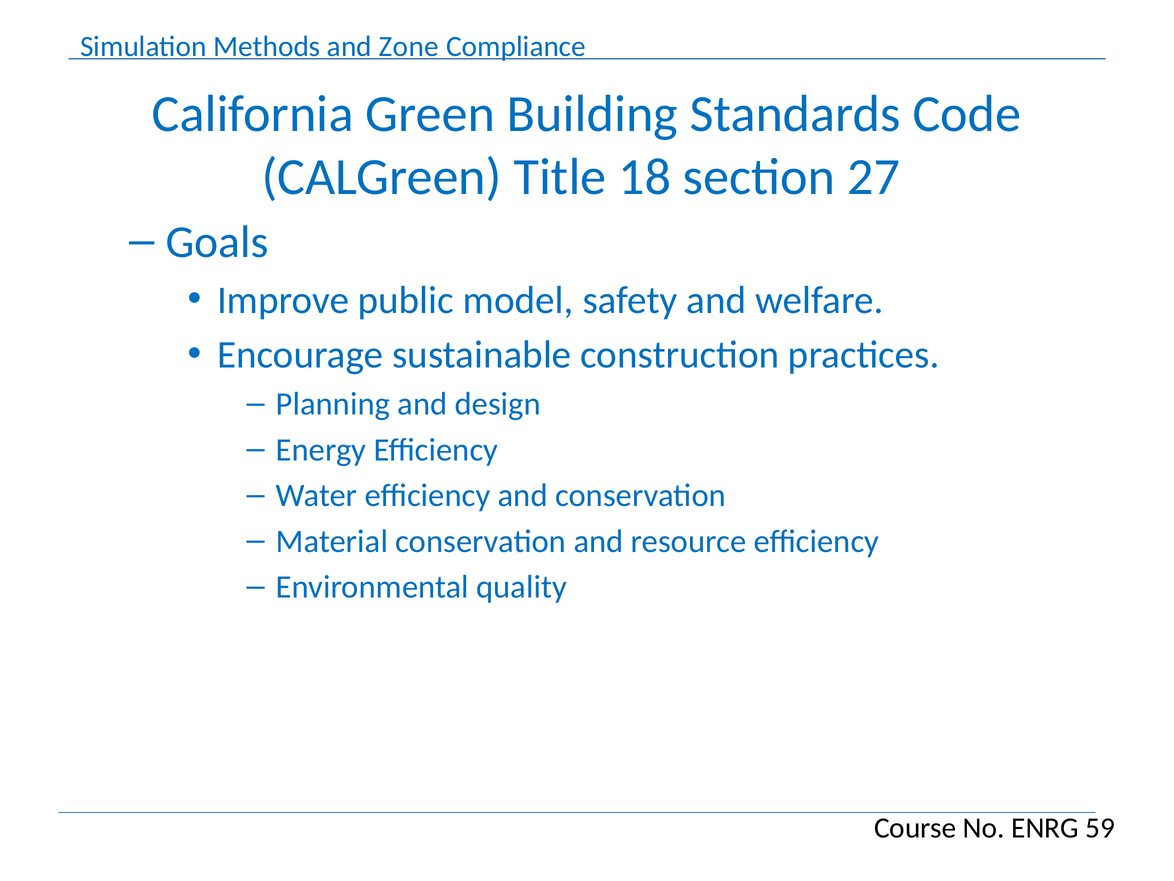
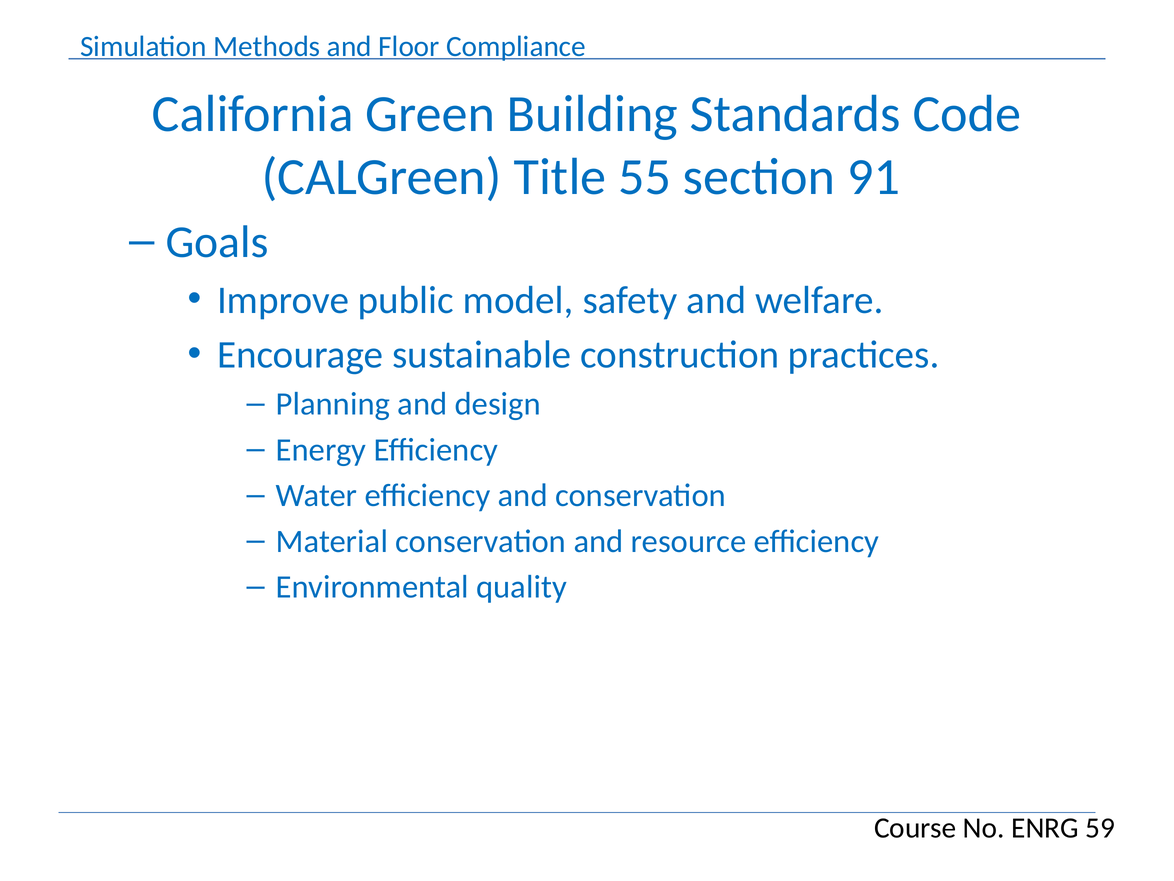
Zone: Zone -> Floor (409, 46)
18: 18 -> 55 (645, 177)
27: 27 -> 91 (874, 177)
